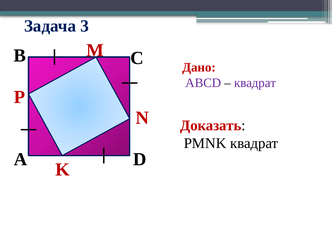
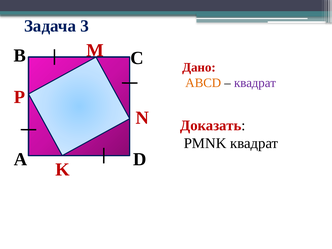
ABCD colour: purple -> orange (203, 83)
